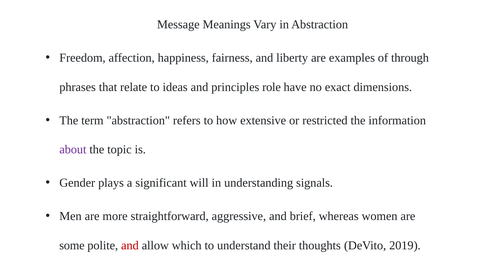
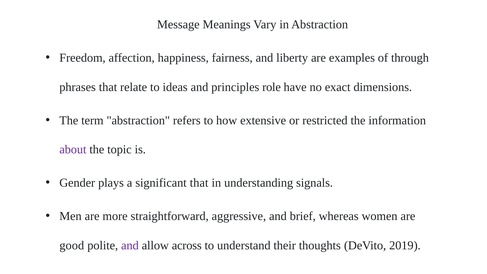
significant will: will -> that (199, 183)
some: some -> good (72, 245)
and colour: red -> purple (130, 245)
which: which -> across (187, 245)
